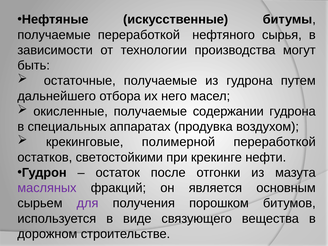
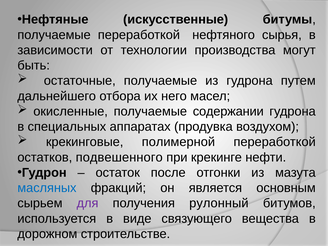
светостойкими: светостойкими -> подвешенного (119, 157)
масляных colour: purple -> blue (47, 188)
порошком: порошком -> рулонный (219, 203)
